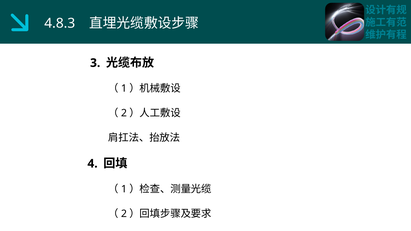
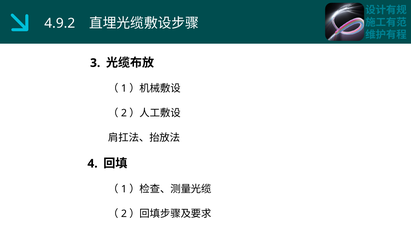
4.8.3: 4.8.3 -> 4.9.2 (60, 23)
